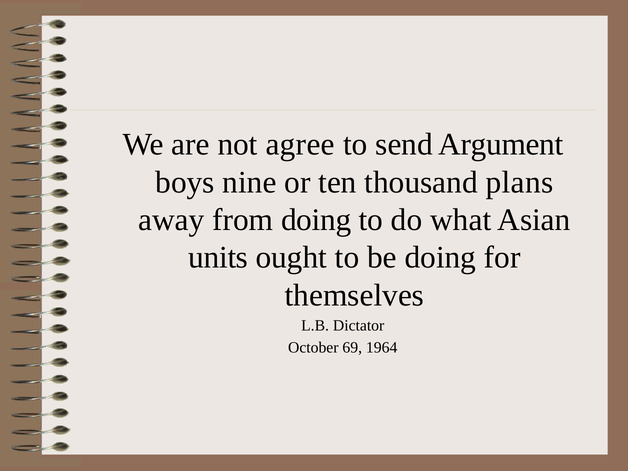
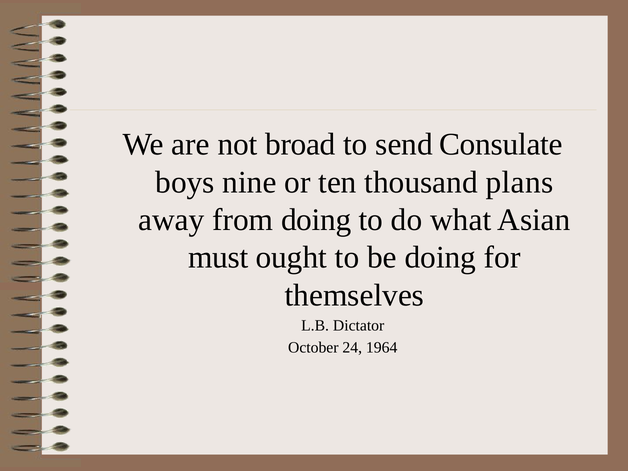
agree: agree -> broad (301, 145)
Argument: Argument -> Consulate (501, 145)
units: units -> must (218, 258)
69: 69 -> 24 (352, 348)
